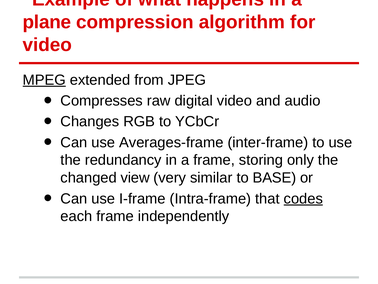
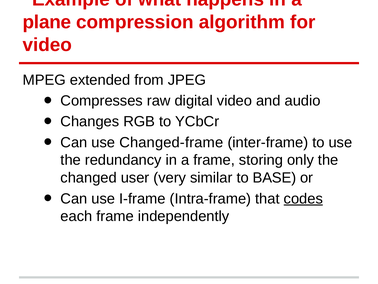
MPEG underline: present -> none (44, 80)
Averages-frame: Averages-frame -> Changed-frame (171, 142)
view: view -> user (135, 177)
